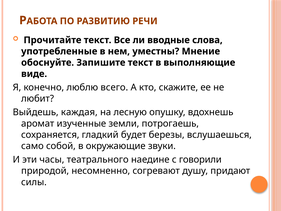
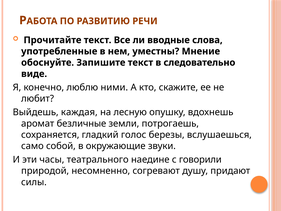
выполняющие: выполняющие -> следовательно (199, 62)
всего: всего -> ними (114, 87)
изученные: изученные -> безличные (81, 123)
будет: будет -> голос (134, 135)
